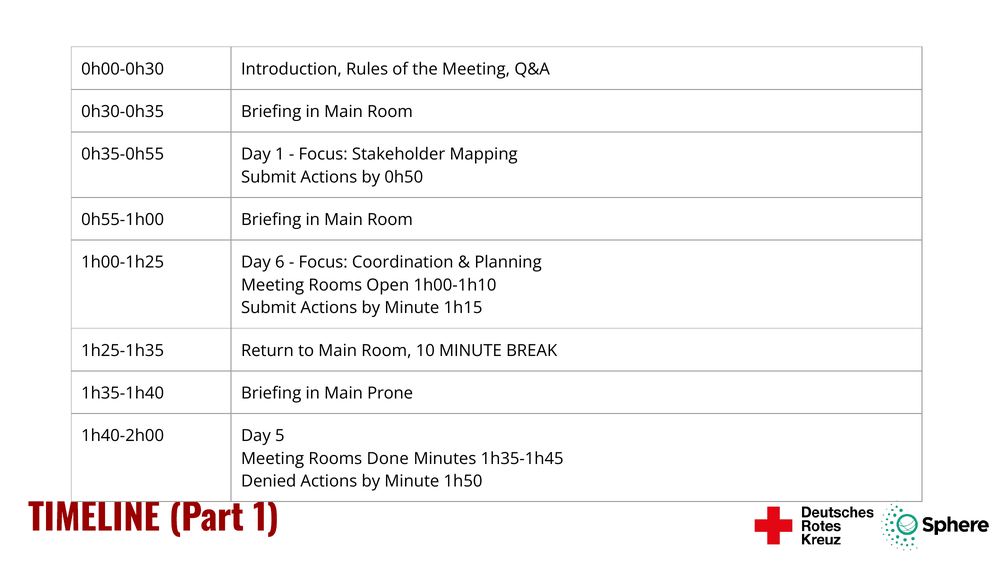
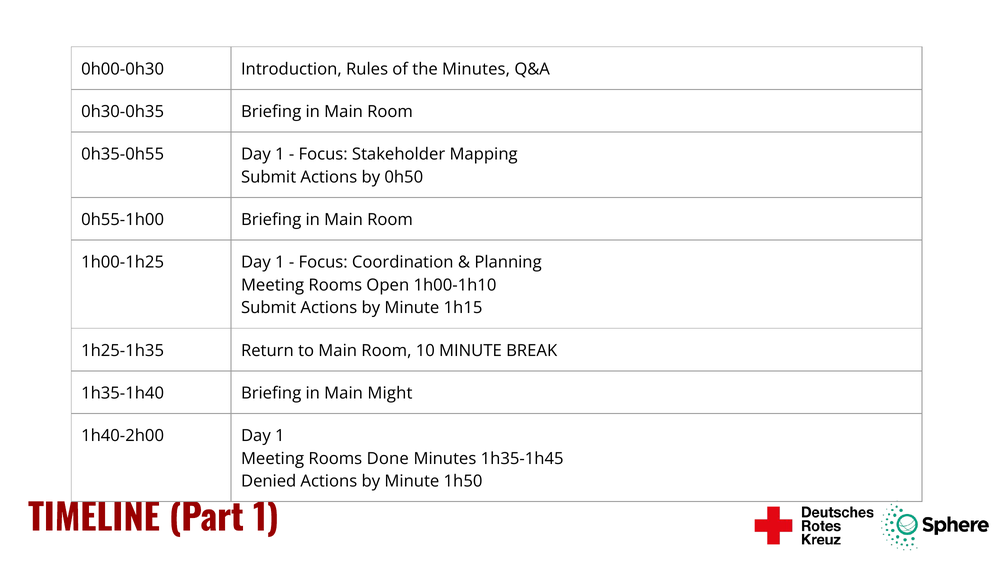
the Meeting: Meeting -> Minutes (476, 69)
1h00-1h25 Day 6: 6 -> 1 (280, 263)
Prone: Prone -> Might (390, 393)
1h40-2h00 Day 5: 5 -> 1 (280, 436)
